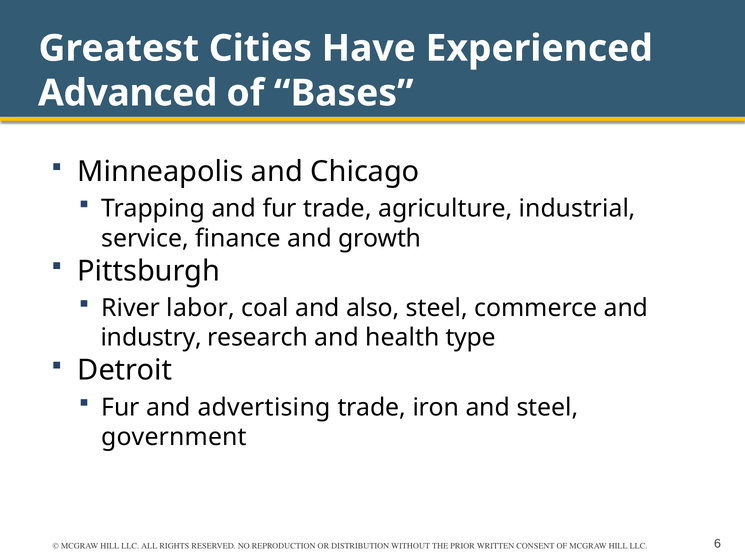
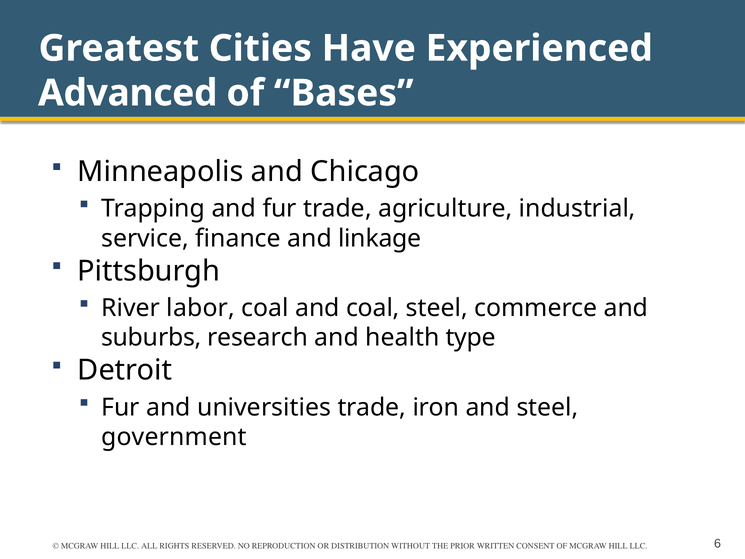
growth: growth -> linkage (380, 238)
and also: also -> coal (373, 308)
industry: industry -> suburbs (151, 338)
advertising: advertising -> universities (264, 407)
